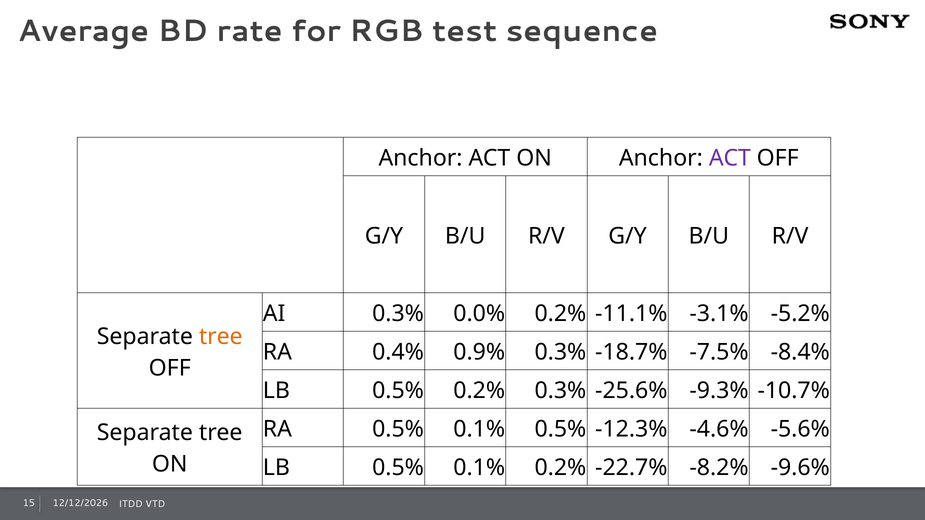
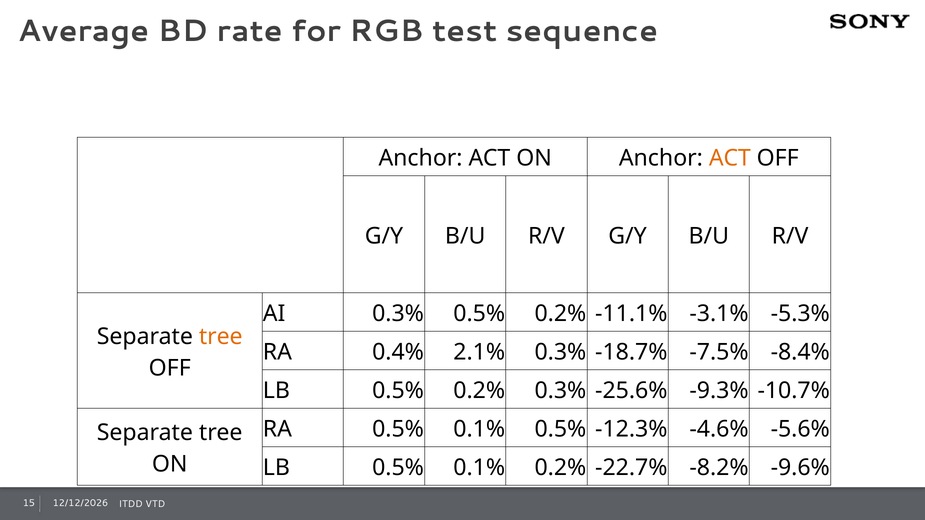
ACT colour: purple -> orange (730, 158)
0.3% 0.0%: 0.0% -> 0.5% (479, 314)
-5.2%: -5.2% -> -5.3% (800, 314)
0.9%: 0.9% -> 2.1% (479, 352)
